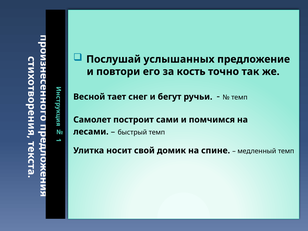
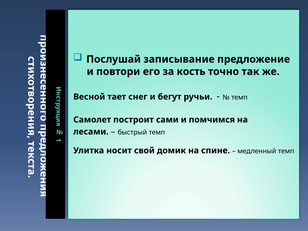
услышанных: услышанных -> записывание (179, 59)
